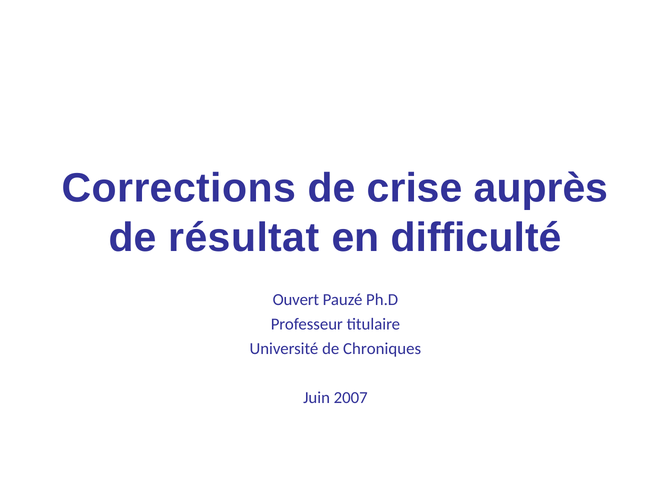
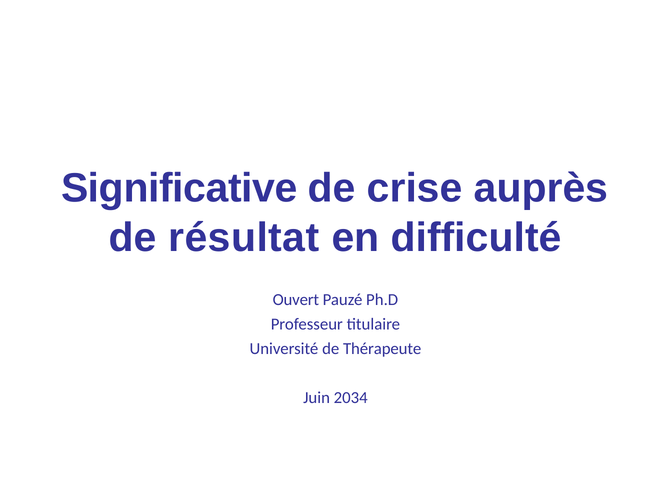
Corrections: Corrections -> Significative (179, 189)
Chroniques: Chroniques -> Thérapeute (382, 349)
2007: 2007 -> 2034 (351, 398)
